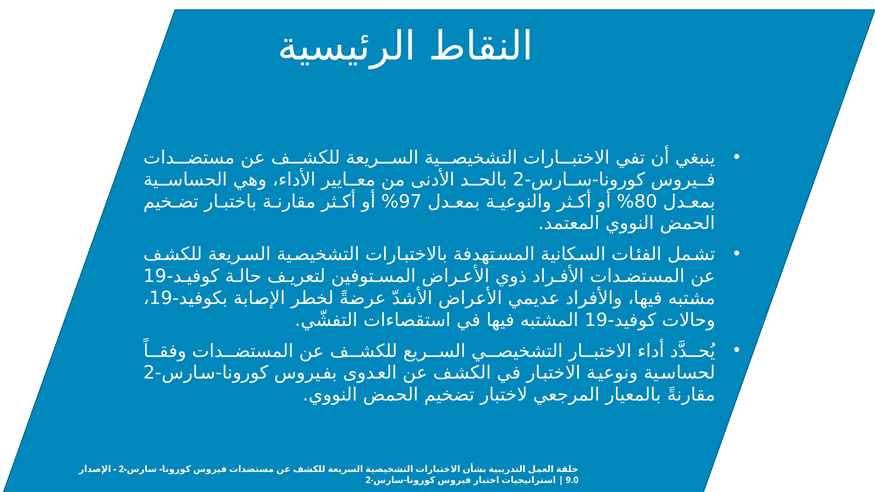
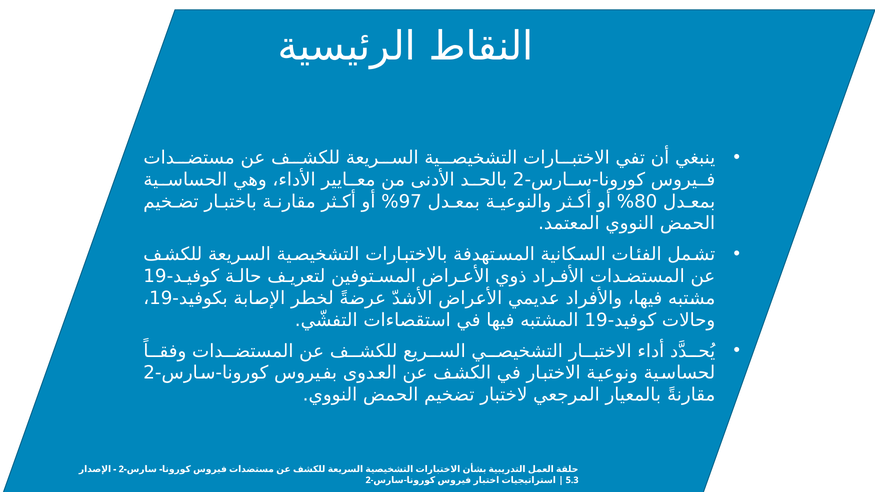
9.0: 9.0 -> 5.3 (572, 480)
